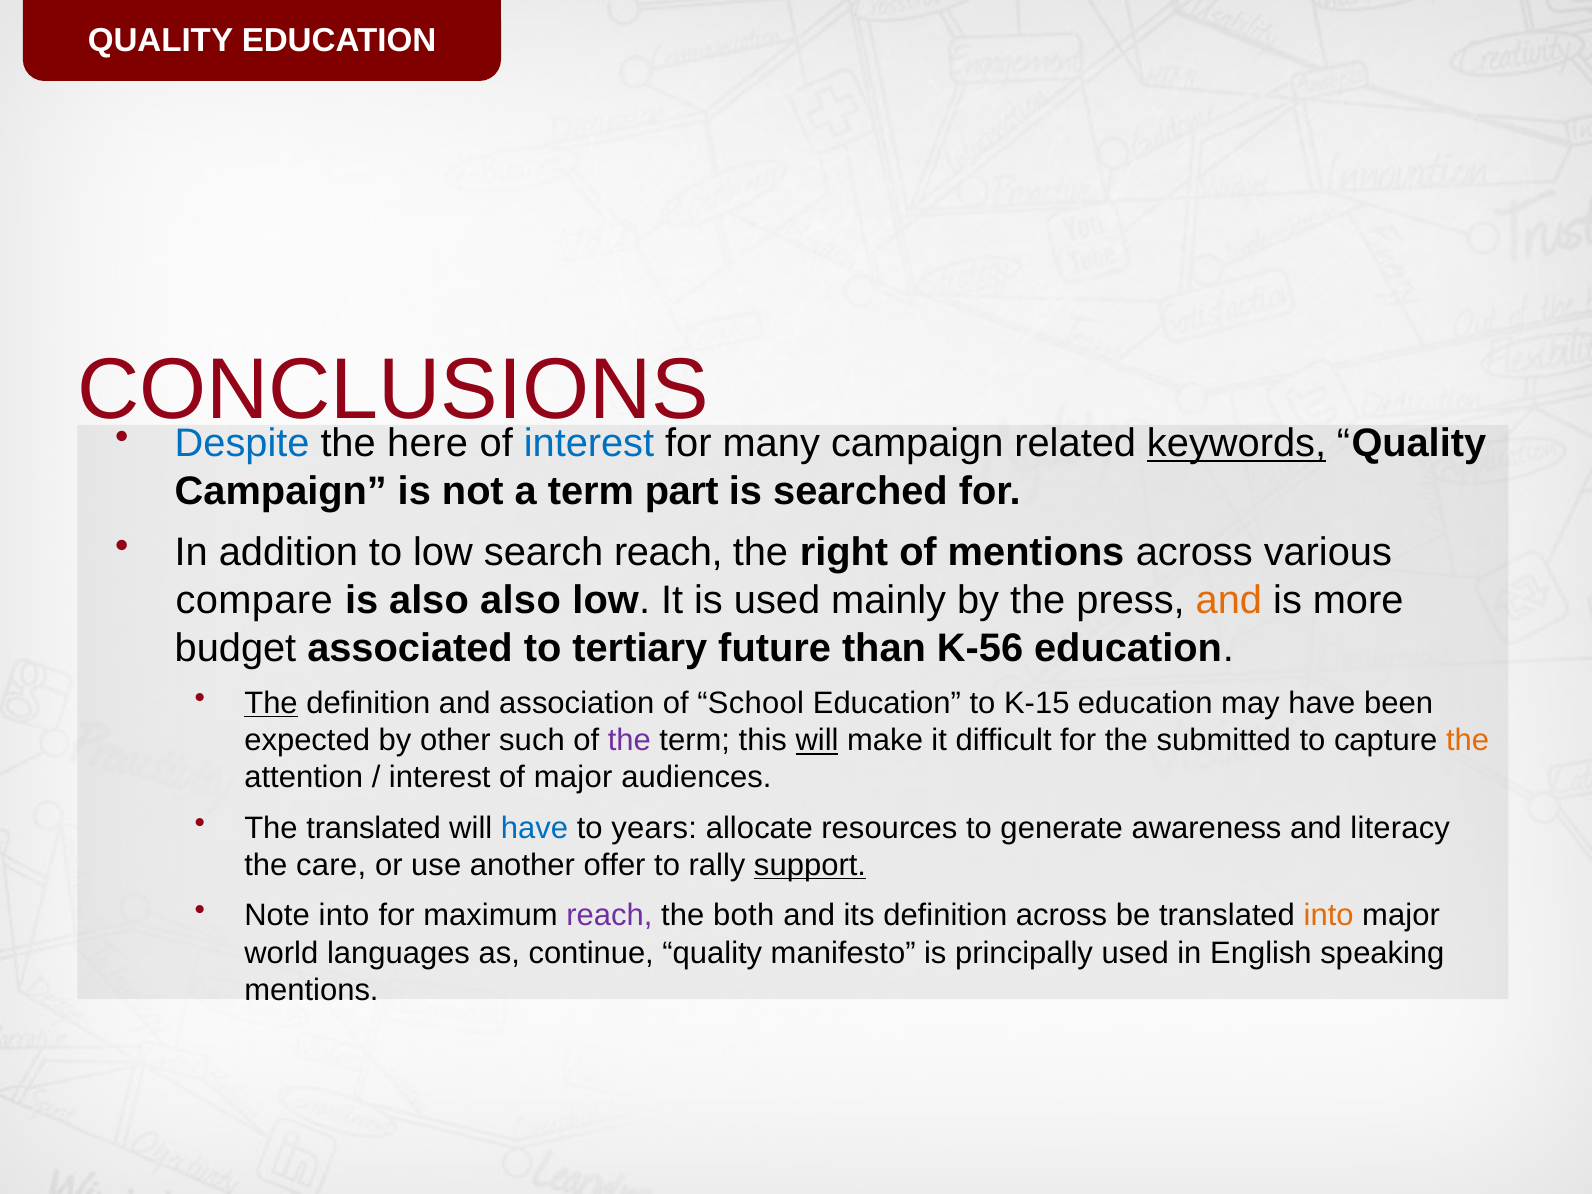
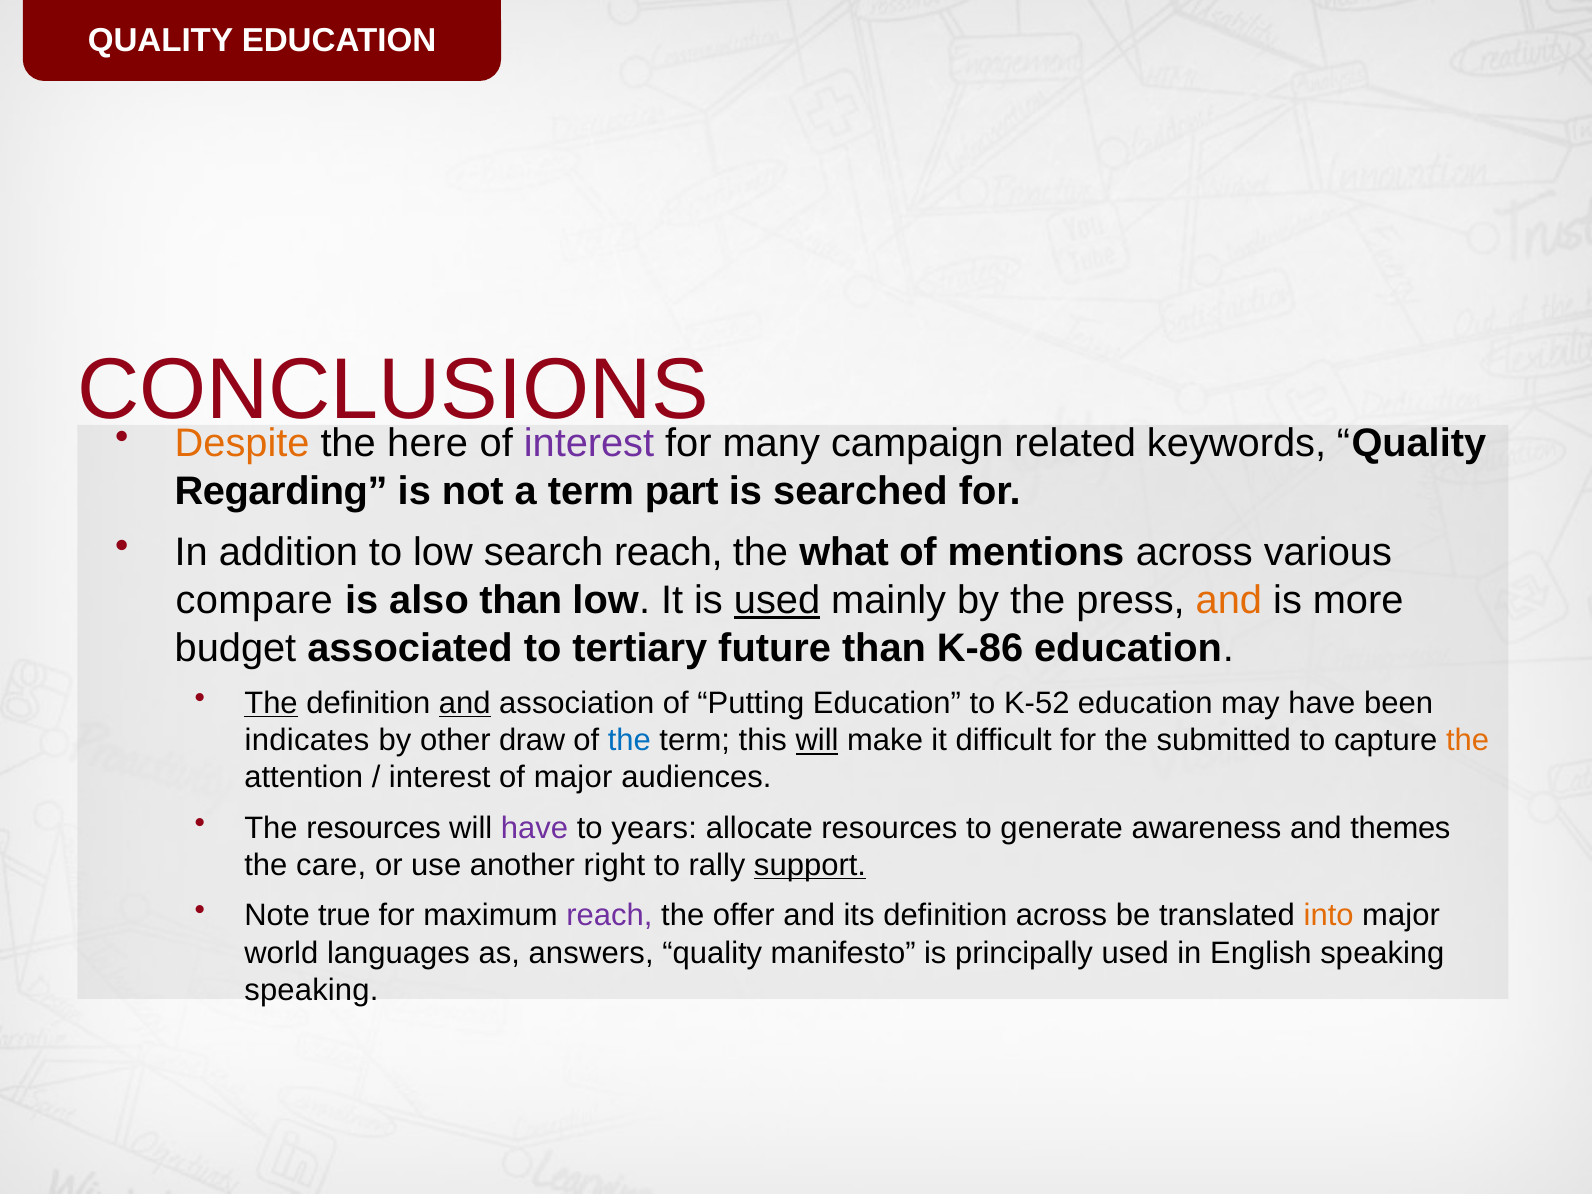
Despite colour: blue -> orange (242, 444)
interest colour: blue -> purple (589, 444)
keywords underline: present -> none (1237, 444)
Campaign: Campaign -> Regarding (281, 492)
right: right -> what (844, 553)
also also: also -> than (521, 600)
used underline: none -> present (777, 600)
K-56: K-56 -> K-86 (980, 648)
and underline: none -> present (465, 703)
School: School -> Putting (751, 703)
K-15: K-15 -> K-52 (1037, 703)
expected: expected -> indicates (307, 740)
such: such -> draw (532, 740)
the colour: purple -> blue (629, 740)
The translated: translated -> resources (374, 828)
have colour: blue -> purple (535, 828)
literacy: literacy -> themes (1400, 828)
offer: offer -> right (614, 865)
Note into: into -> true (344, 916)
both: both -> offer (744, 916)
continue: continue -> answers (591, 953)
mentions: mentions -> speaking (311, 990)
